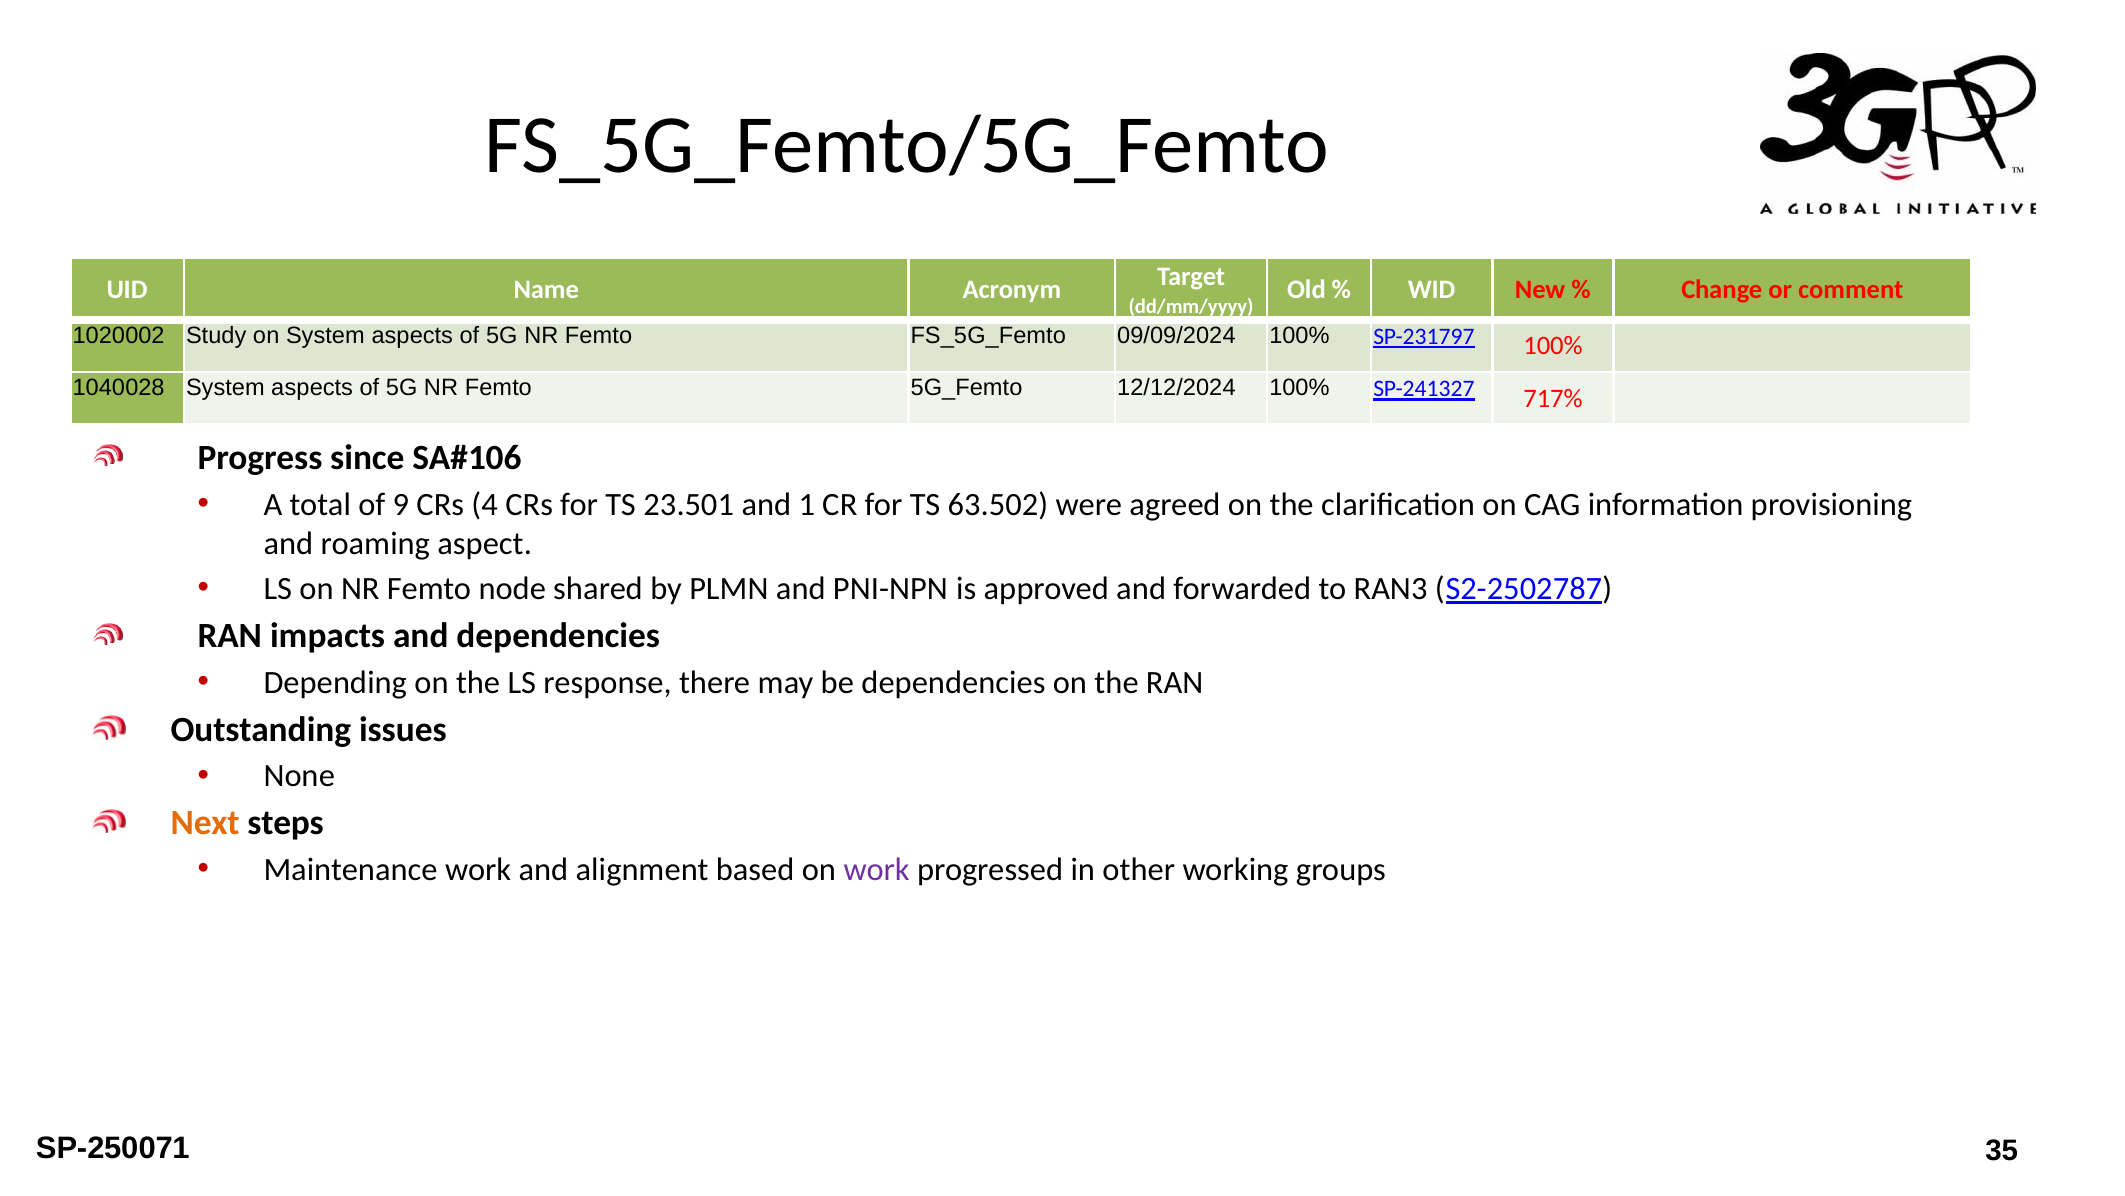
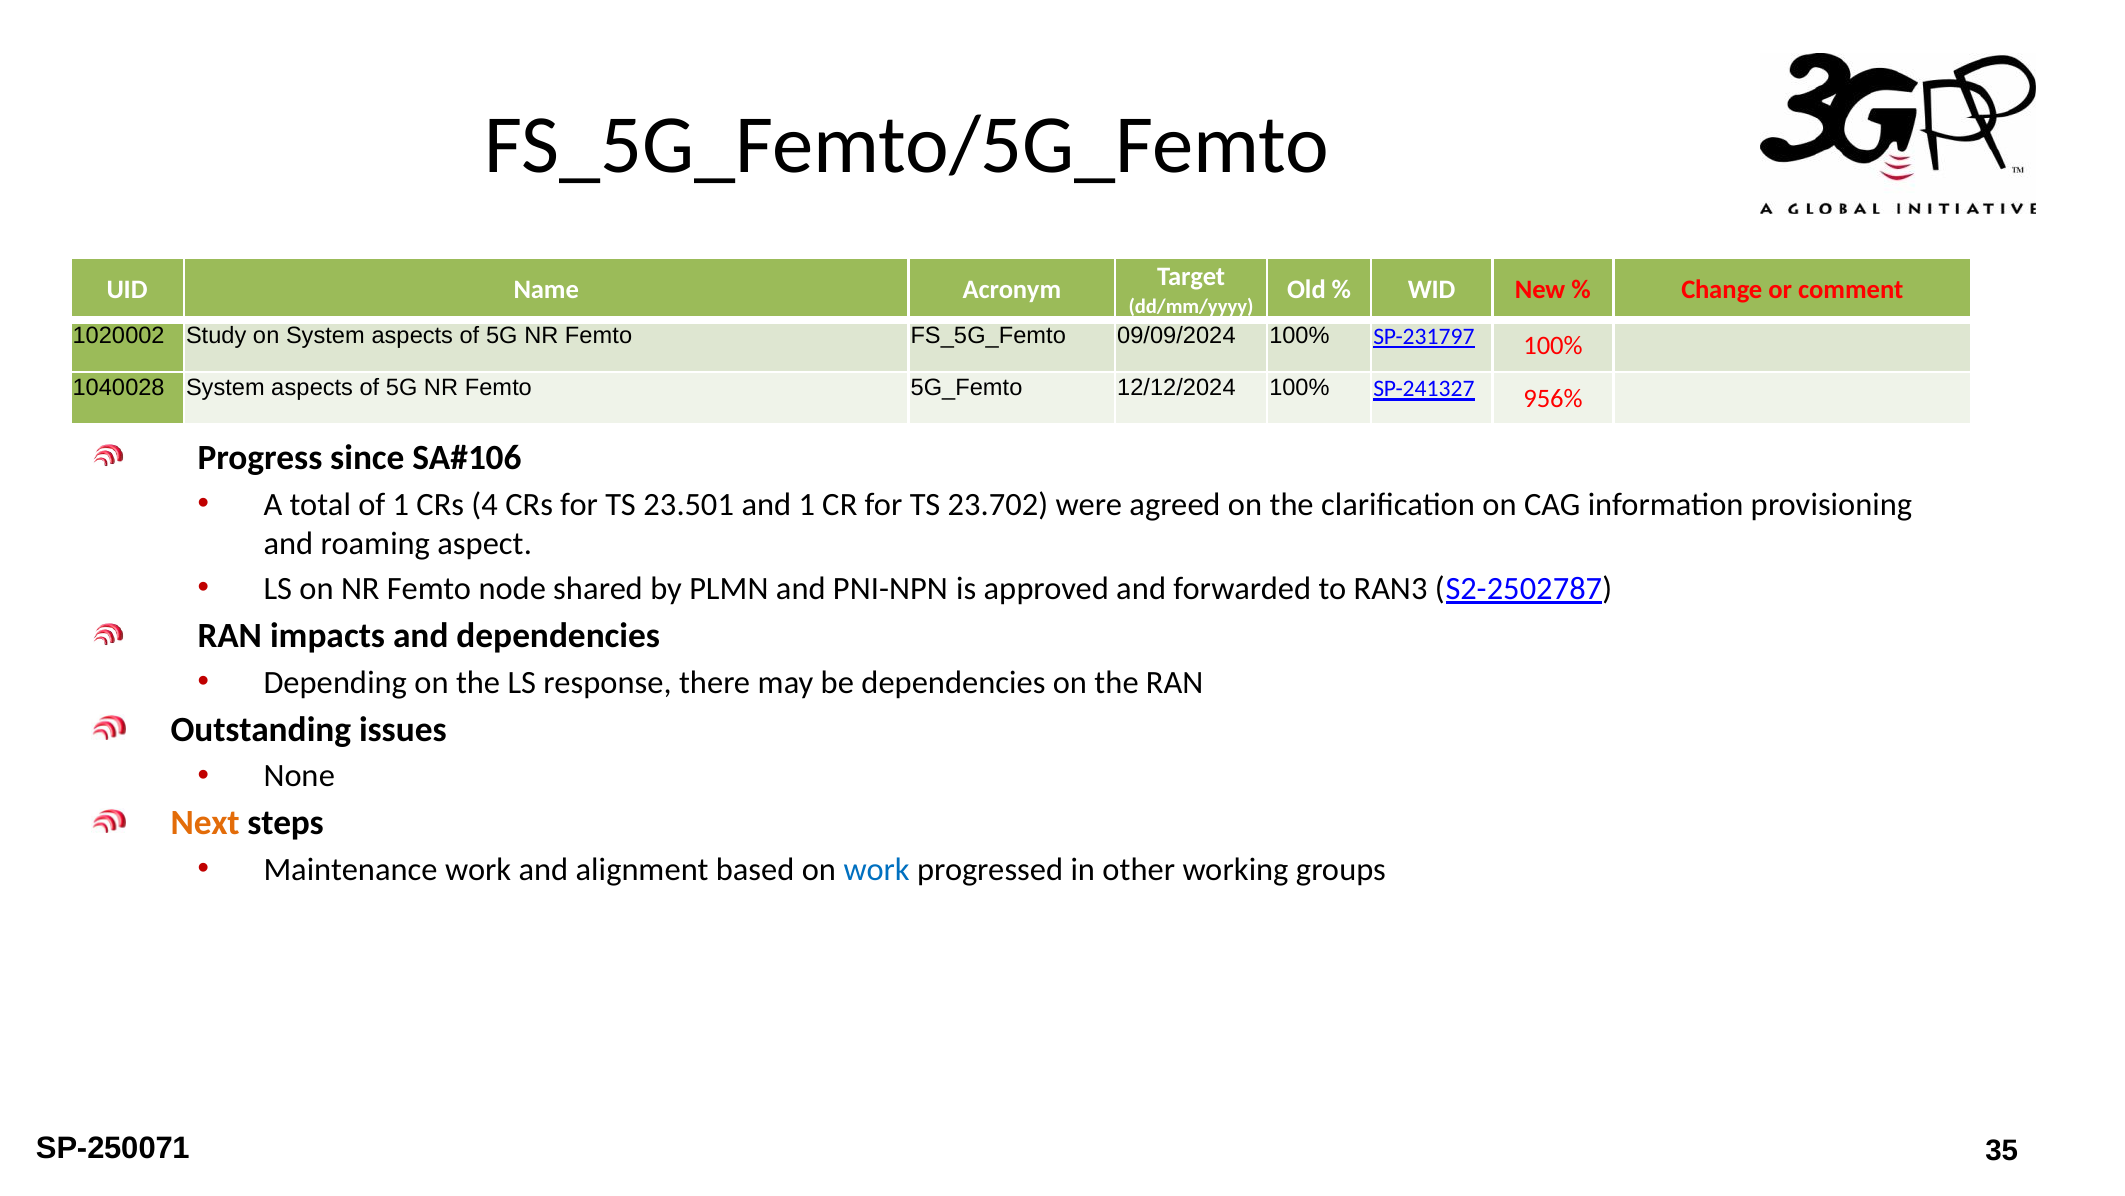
717%: 717% -> 956% (1553, 398)
of 9: 9 -> 1 (401, 504)
63.502: 63.502 -> 23.702 (998, 504)
work colour: purple -> blue (877, 869)
